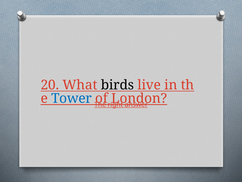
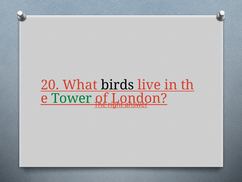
Tower colour: blue -> green (72, 98)
